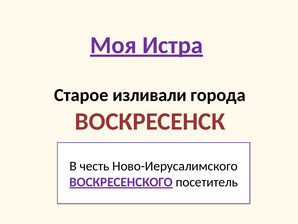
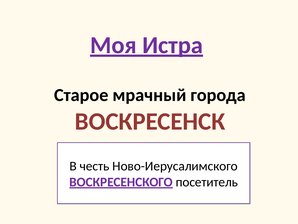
изливали: изливали -> мрачный (149, 95)
